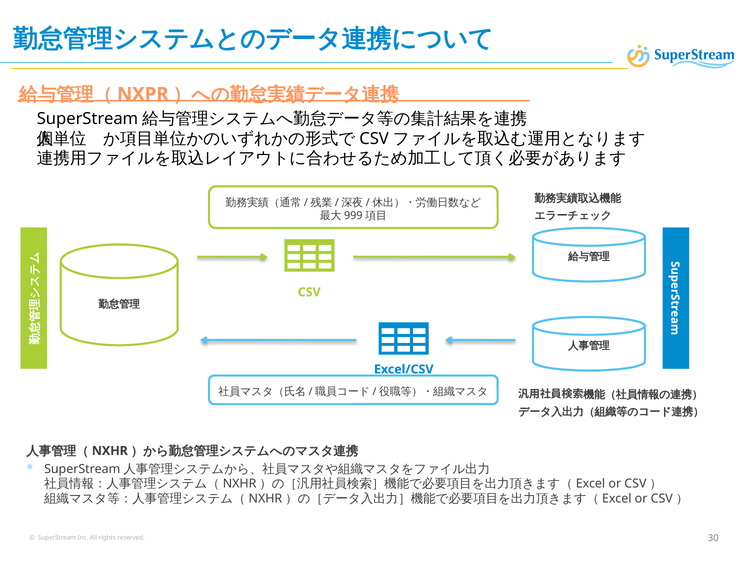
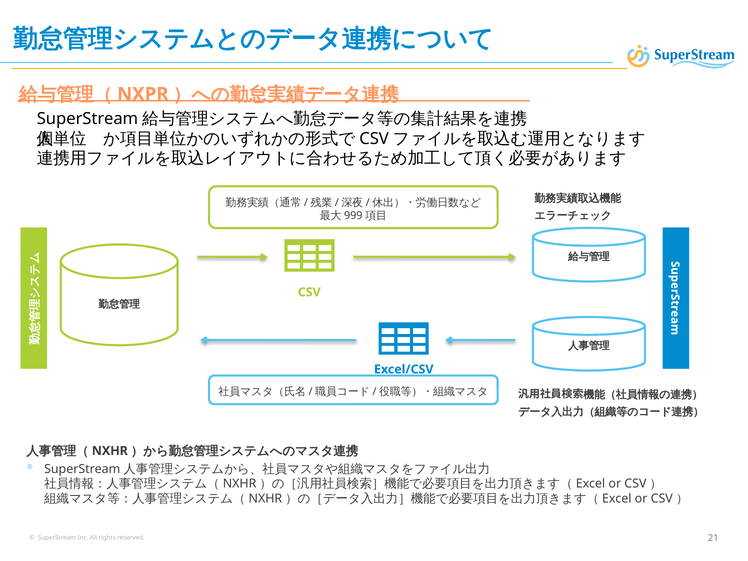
30: 30 -> 21 (713, 538)
